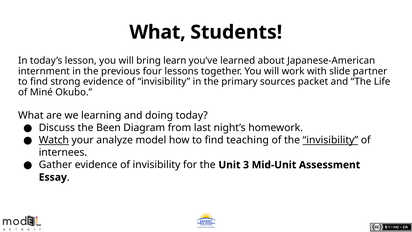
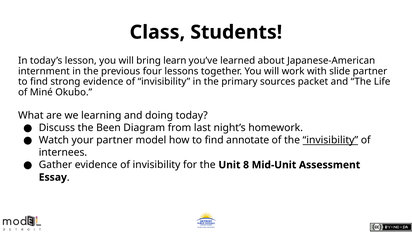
What: What -> Class (157, 32)
Watch underline: present -> none (54, 140)
your analyze: analyze -> partner (115, 140)
teaching: teaching -> annotate (248, 140)
3: 3 -> 8 (246, 165)
